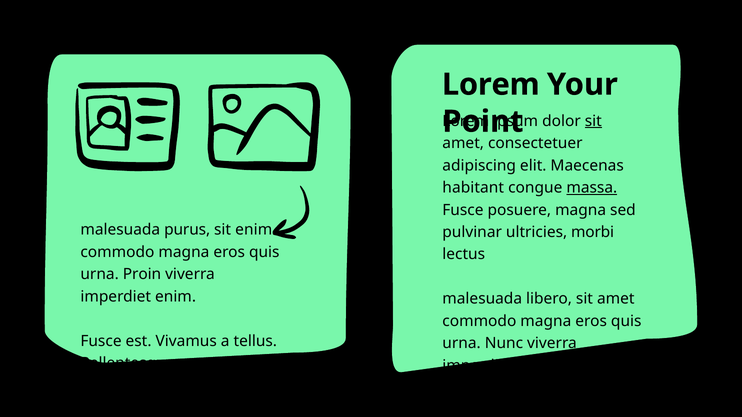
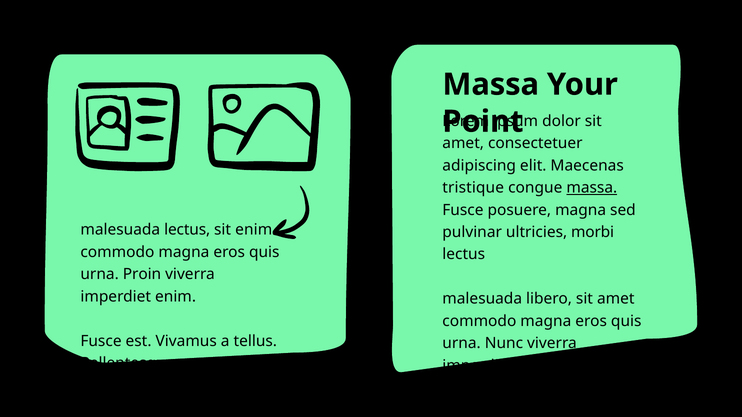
Lorem: Lorem -> Massa (491, 85)
sit underline: present -> none (593, 121)
habitant: habitant -> tristique (473, 188)
malesuada purus: purus -> lectus (187, 230)
